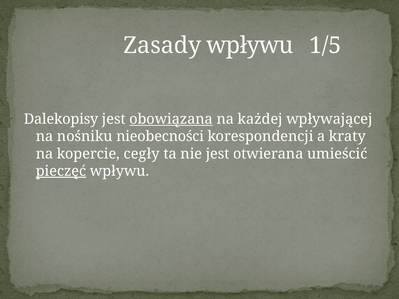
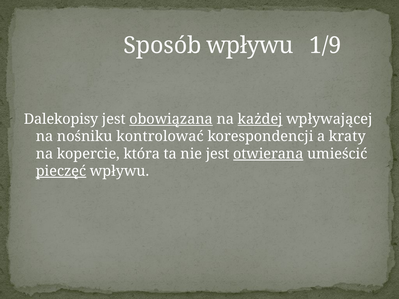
Zasady: Zasady -> Sposób (162, 46)
1/5: 1/5 -> 1/9 (325, 46)
każdej underline: none -> present (260, 119)
nieobecności: nieobecności -> kontrolować (160, 137)
cegły: cegły -> która (142, 154)
otwierana underline: none -> present (268, 154)
